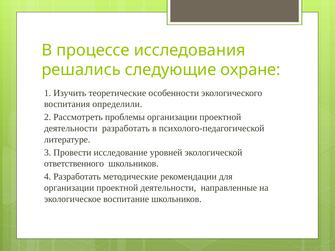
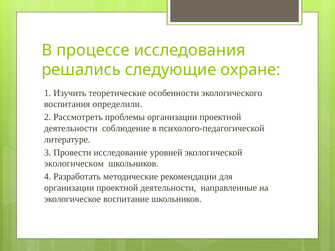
деятельности разработать: разработать -> соблюдение (126, 128)
ответственного: ответственного -> экологическом (74, 164)
